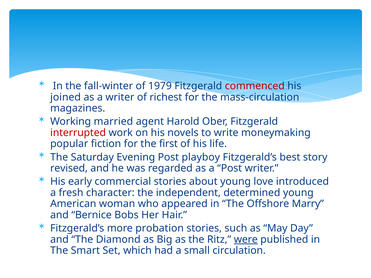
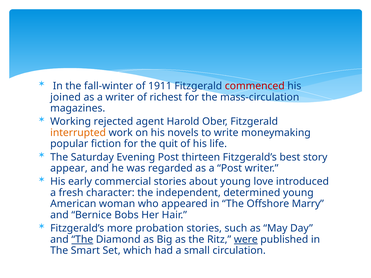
1979: 1979 -> 1911 (160, 86)
married: married -> rejected (113, 122)
interrupted colour: red -> orange (78, 133)
first: first -> quit (168, 144)
playboy: playboy -> thirteen (201, 157)
revised: revised -> appear (69, 168)
The underline: none -> present (82, 240)
